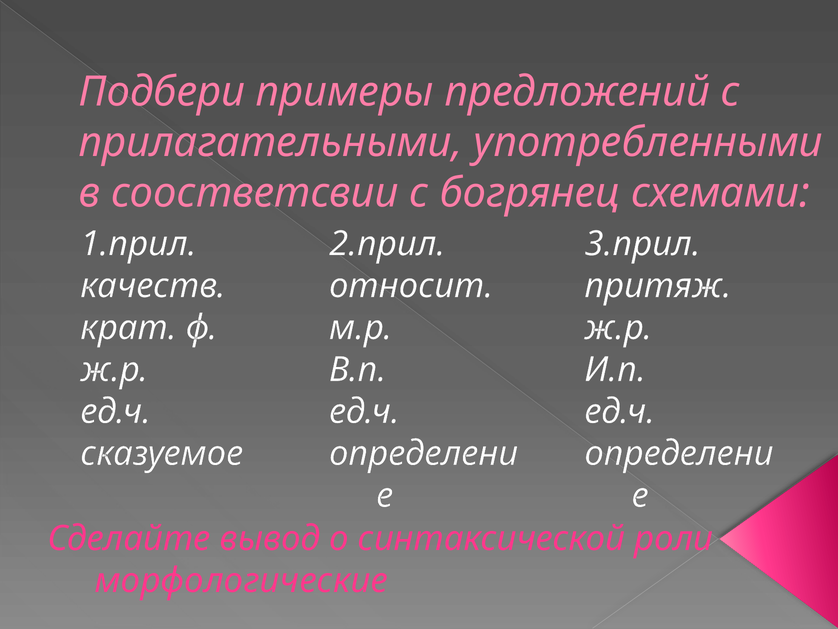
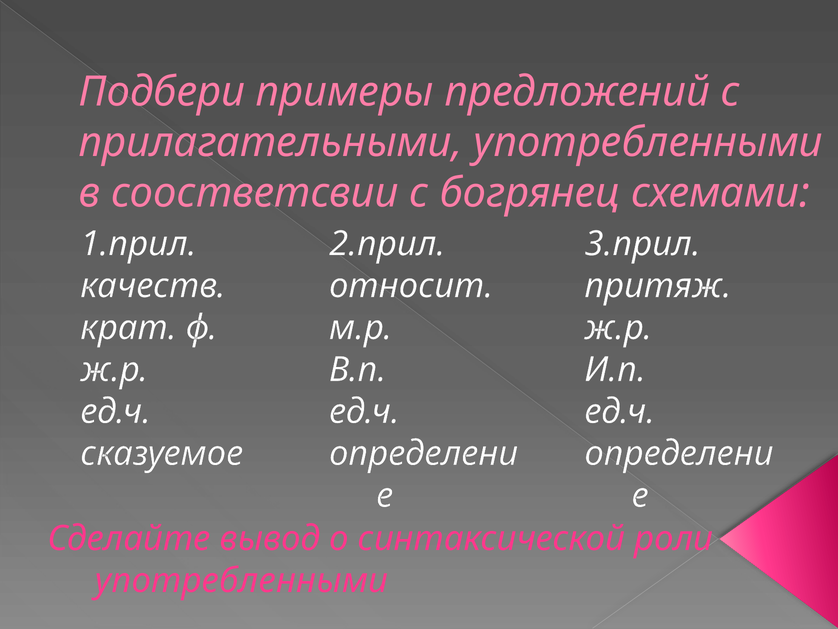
морфологические: морфологические -> употребленными (241, 580)
